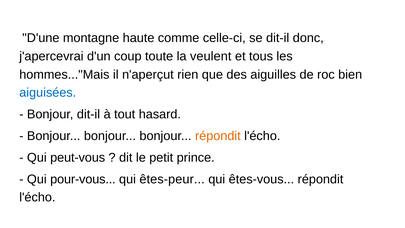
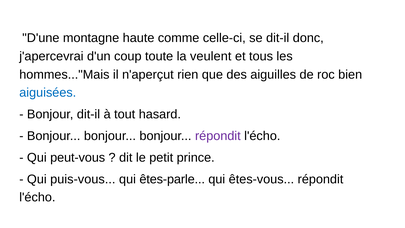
répondit colour: orange -> purple (218, 136)
pour-vous: pour-vous -> puis-vous (83, 179)
êtes-peur: êtes-peur -> êtes-parle (172, 179)
